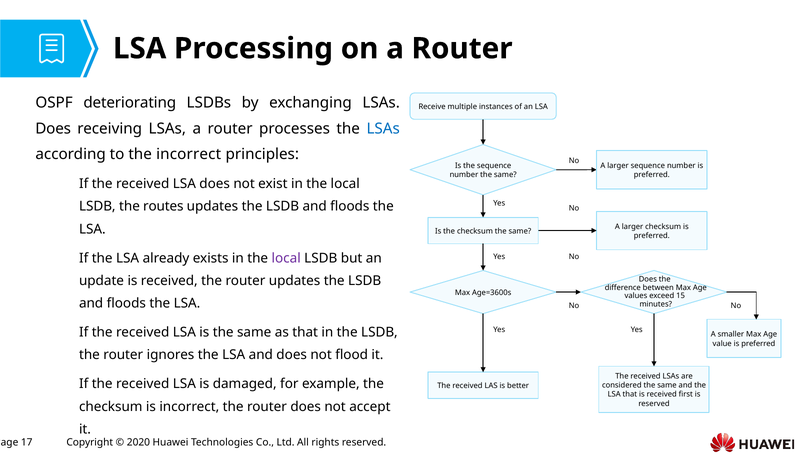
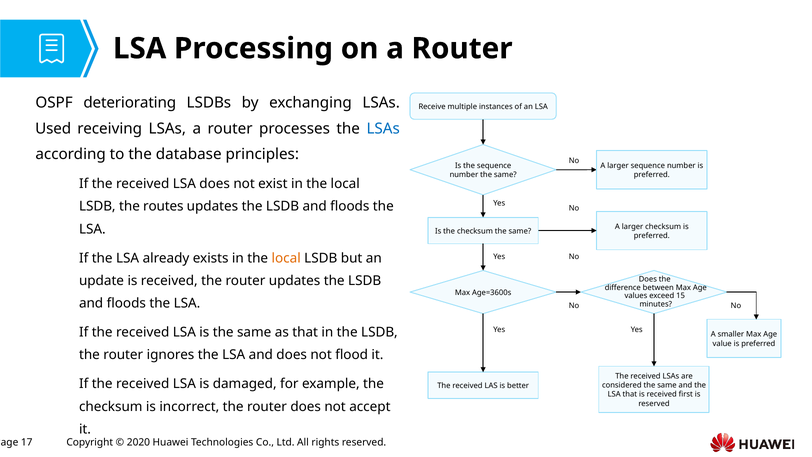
Does: Does -> Used (53, 128)
the incorrect: incorrect -> database (189, 154)
local colour: purple -> orange (286, 258)
